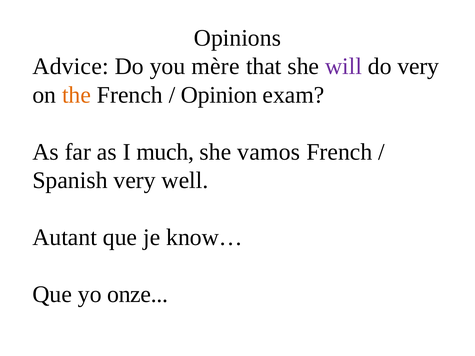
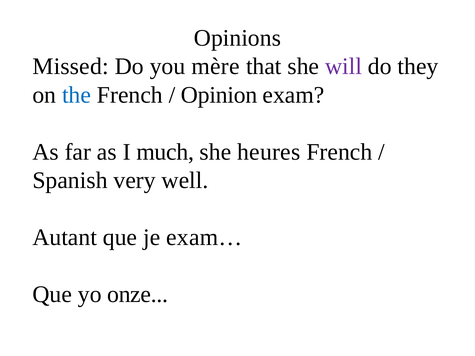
Advice: Advice -> Missed (71, 67)
do very: very -> they (418, 67)
the colour: orange -> blue (77, 95)
vamos: vamos -> heures (269, 152)
know…: know… -> exam… (204, 238)
